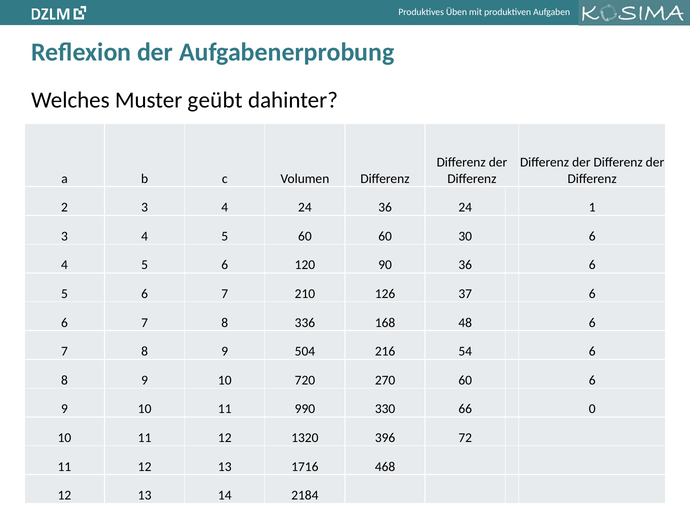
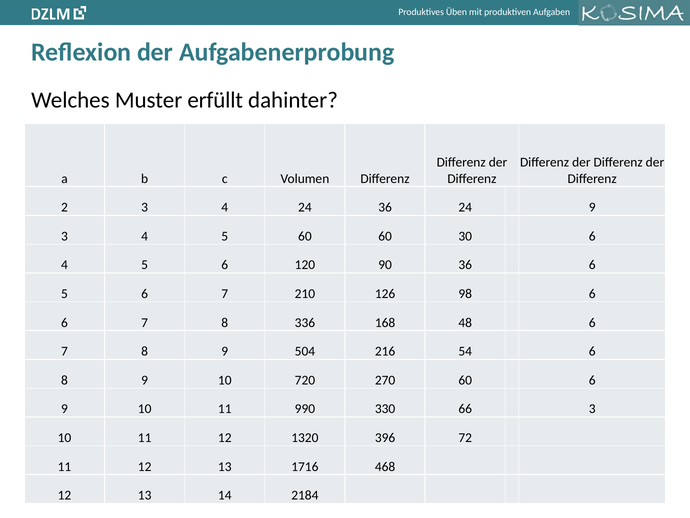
geübt: geübt -> erfüllt (215, 100)
24 1: 1 -> 9 (592, 207)
37: 37 -> 98 (465, 294)
66 0: 0 -> 3 (592, 409)
